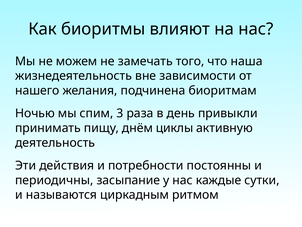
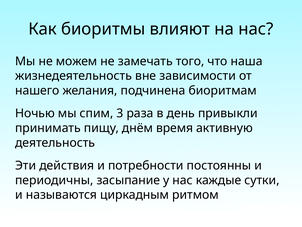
циклы: циклы -> время (175, 128)
